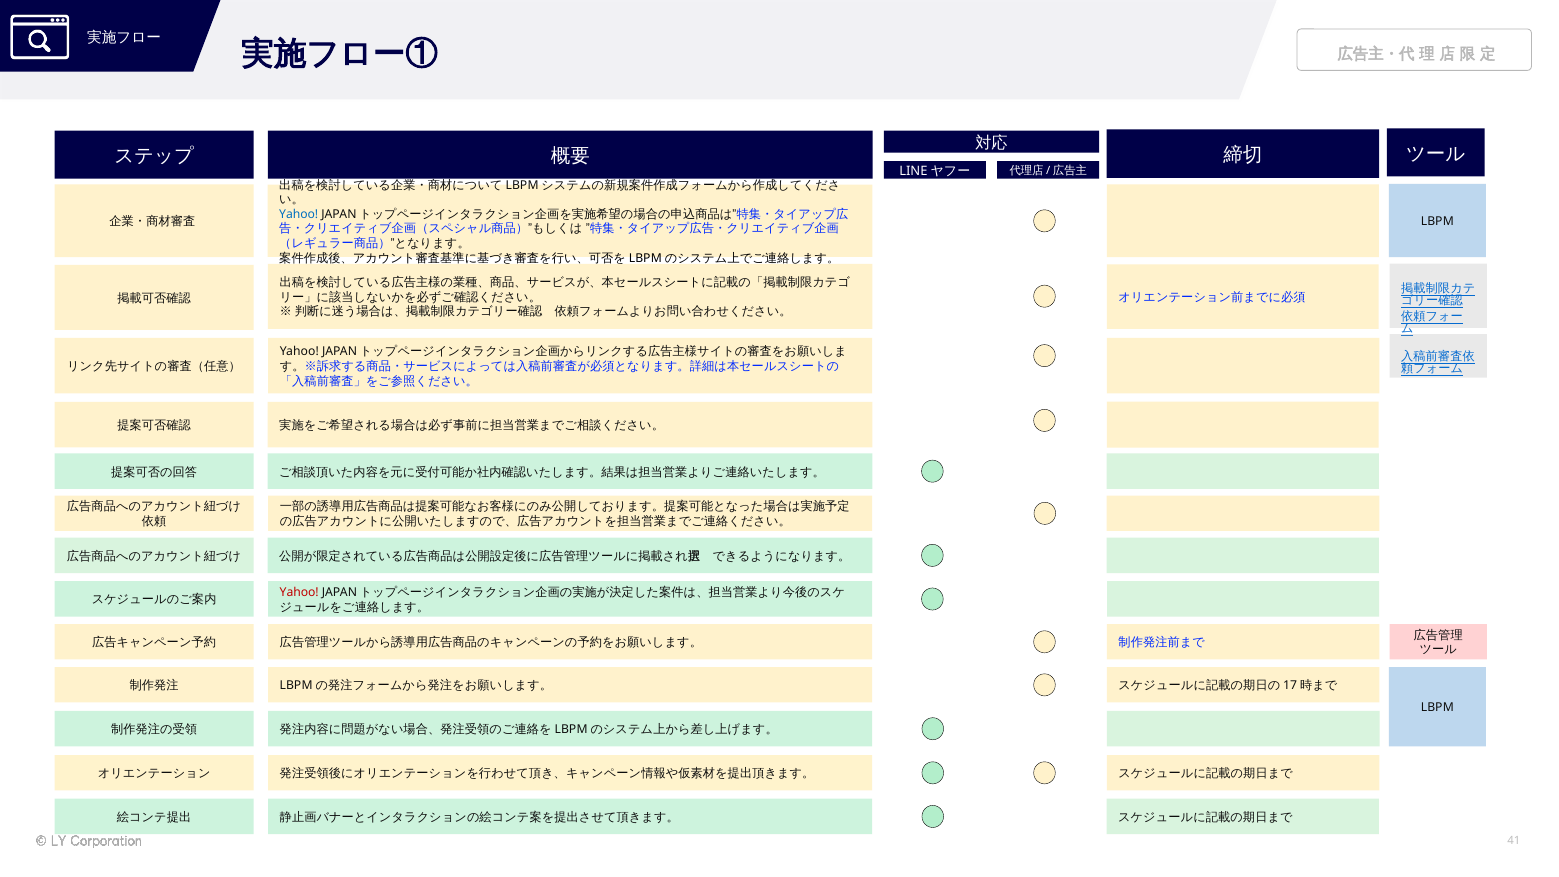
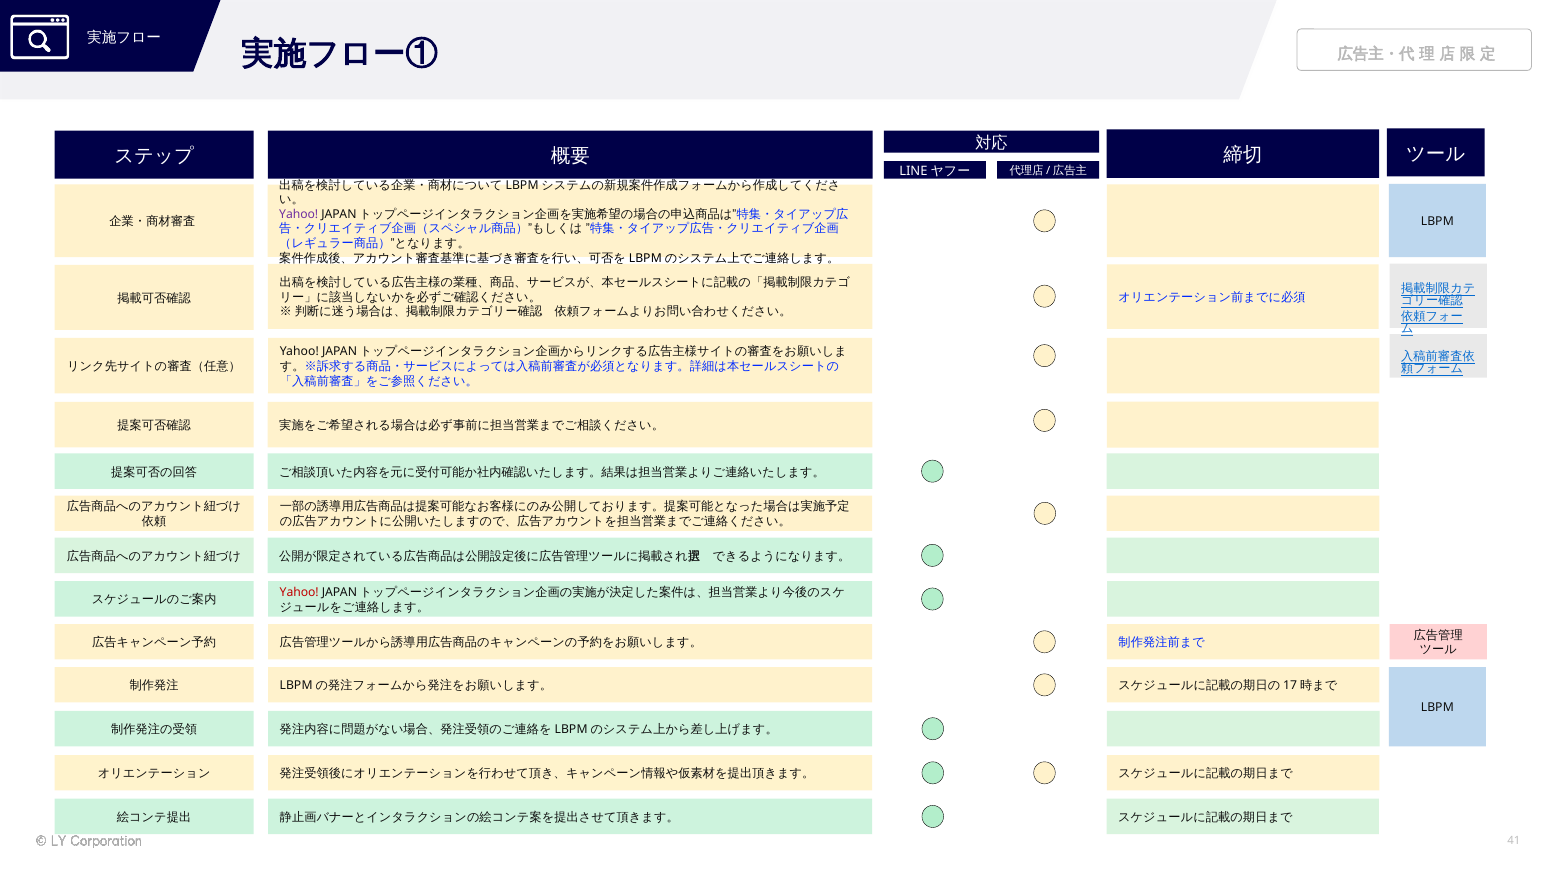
Yahoo colour: blue -> purple (299, 214)
